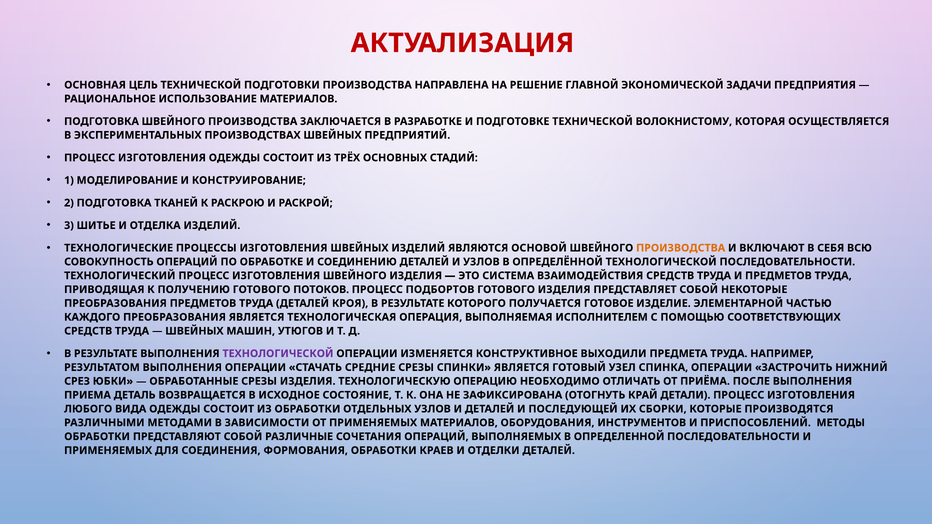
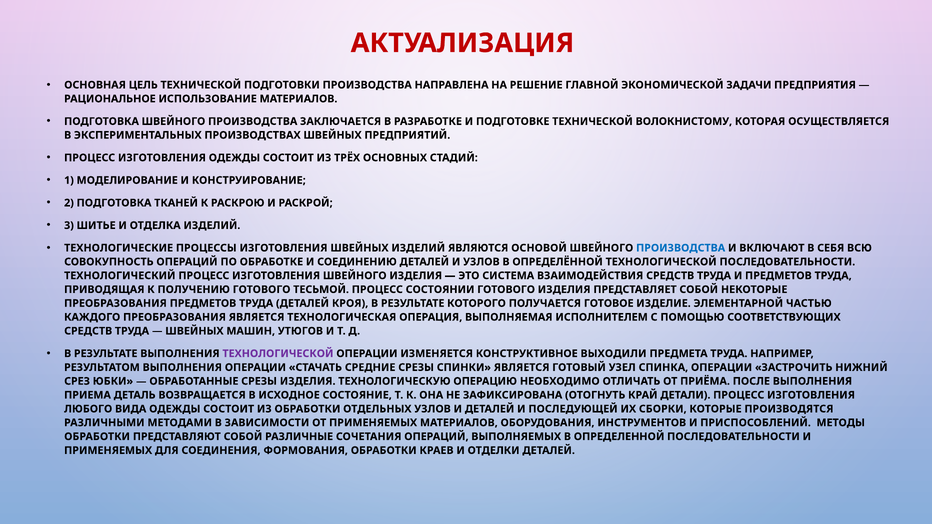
ПРОИЗВОДСТВА colour: orange -> blue (681, 248)
ПОТОКОВ: ПОТОКОВ -> ТЕСЬМОЙ (321, 290)
ПОДБОРТОВ: ПОДБОРТОВ -> СОСТОЯНИИ (440, 290)
